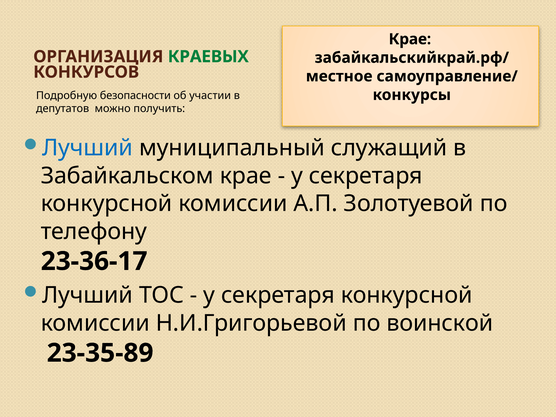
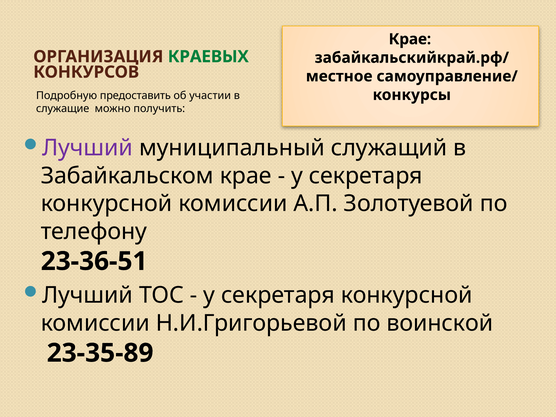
безопасности: безопасности -> предоставить (135, 96)
депутатов: депутатов -> служащие (63, 109)
Лучший colour: blue -> purple (88, 148)
23-36-17: 23-36-17 -> 23-36-51 (94, 261)
